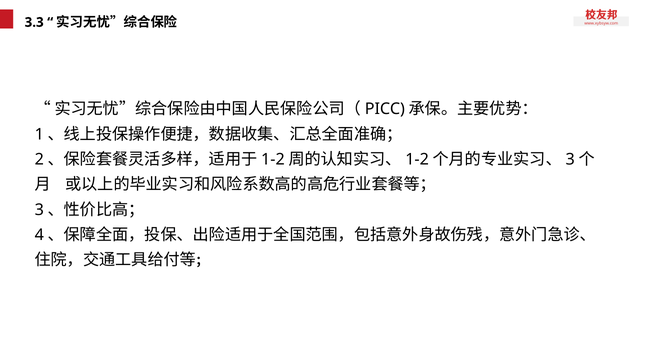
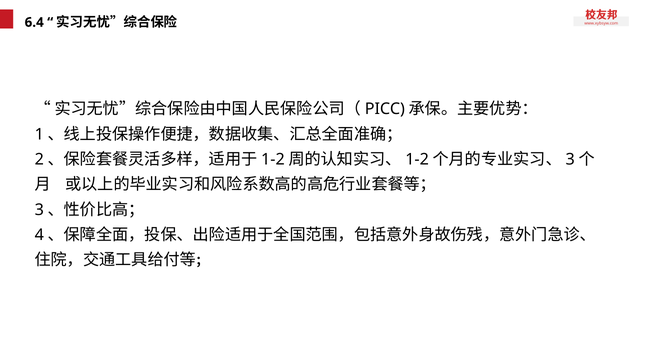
3.3: 3.3 -> 6.4 (34, 22)
